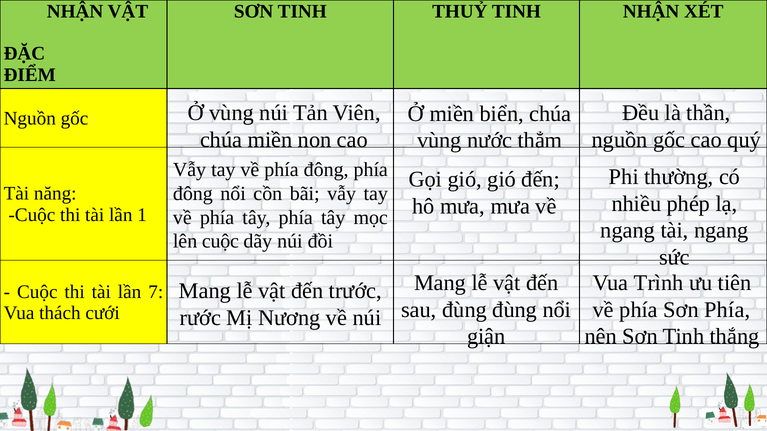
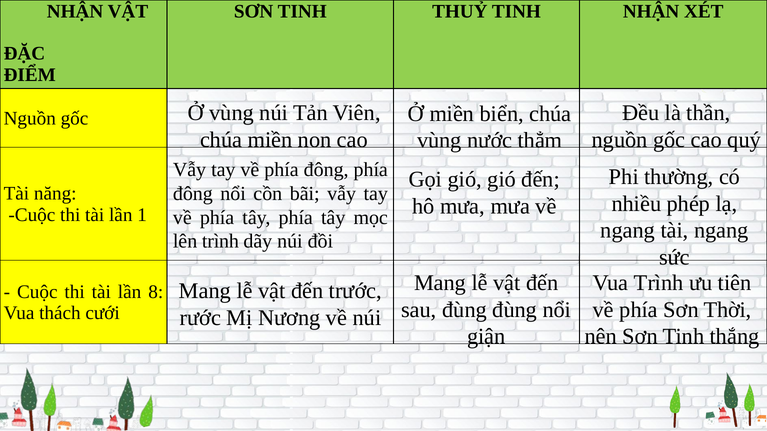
lên cuộc: cuộc -> trình (220, 242)
7: 7 -> 8 (156, 292)
Sơn Phía: Phía -> Thời (728, 310)
